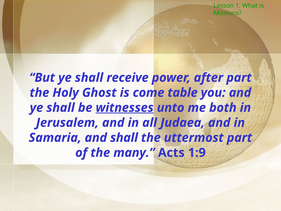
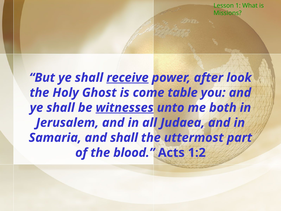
receive underline: none -> present (128, 78)
after part: part -> look (239, 78)
many: many -> blood (134, 153)
1:9: 1:9 -> 1:2 (197, 153)
